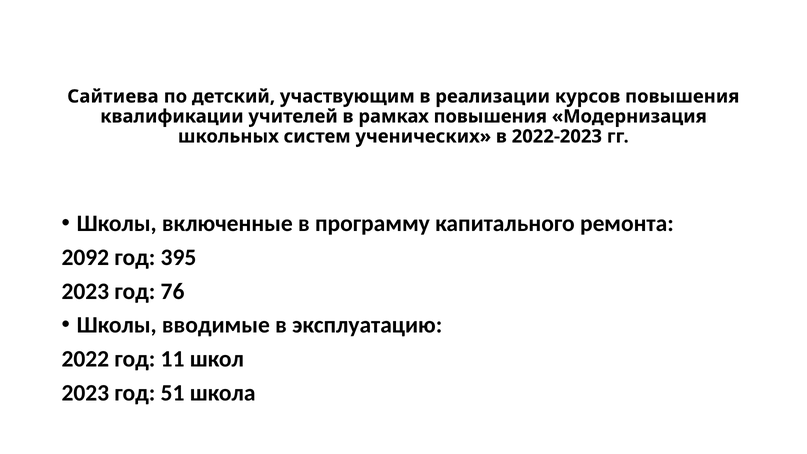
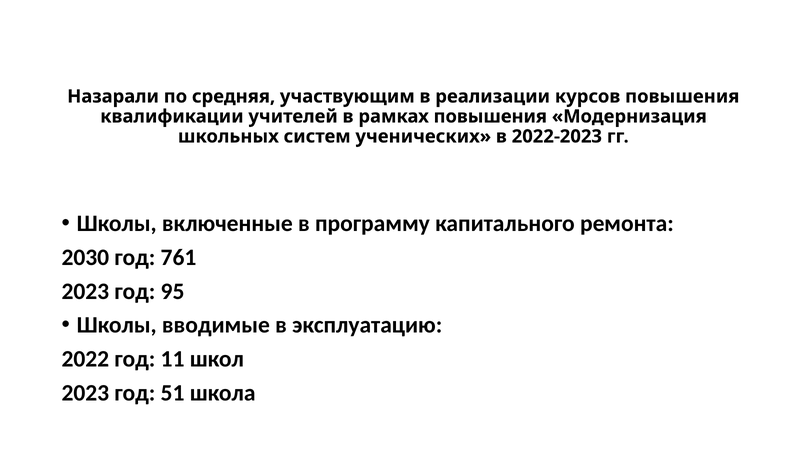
Сайтиева: Сайтиева -> Назарали (113, 96)
детский: детский -> средняя (234, 96)
2092: 2092 -> 2030 (85, 257)
395: 395 -> 761 (178, 257)
76: 76 -> 95 (173, 291)
